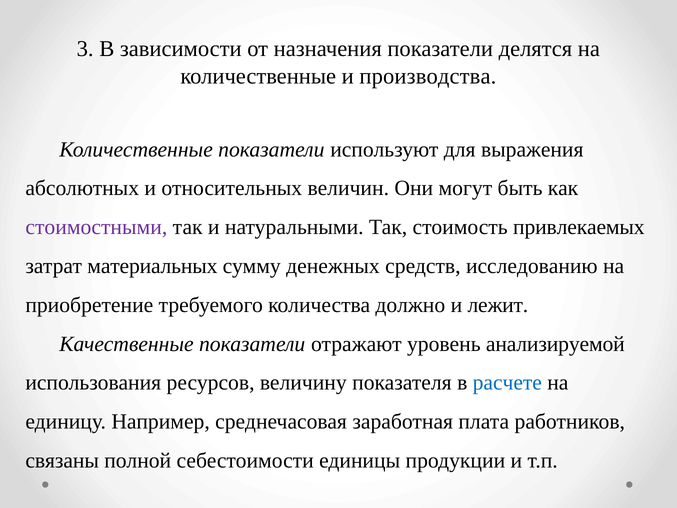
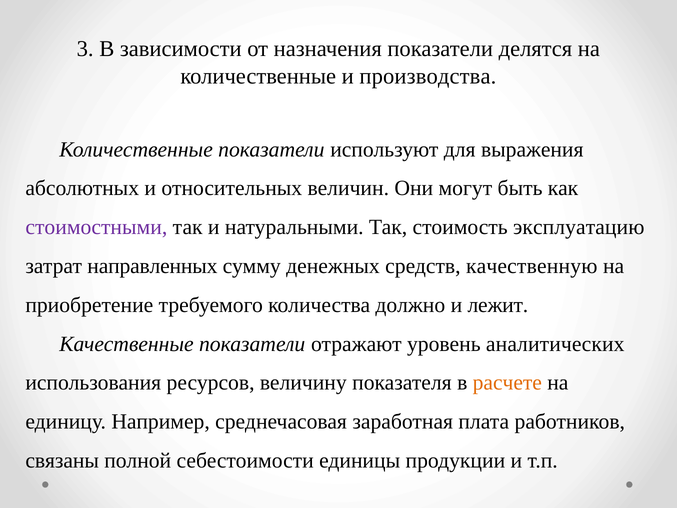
привлекаемых: привлекаемых -> эксплуатацию (579, 227)
материальных: материальных -> направленных (152, 266)
исследованию: исследованию -> качественную (532, 266)
анализируемой: анализируемой -> аналитических (555, 344)
расчете colour: blue -> orange (507, 383)
